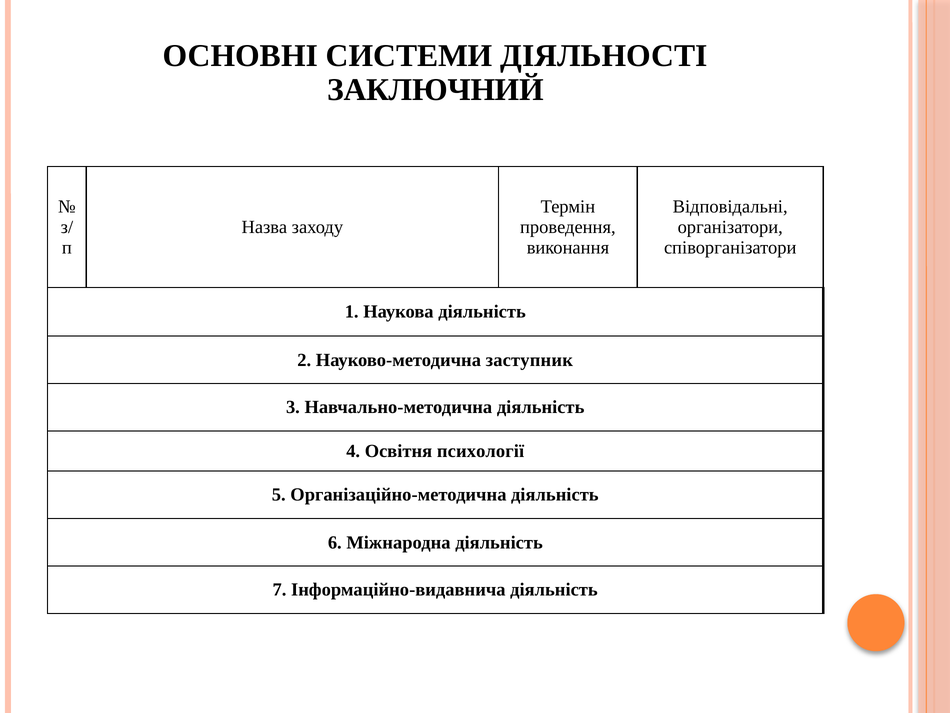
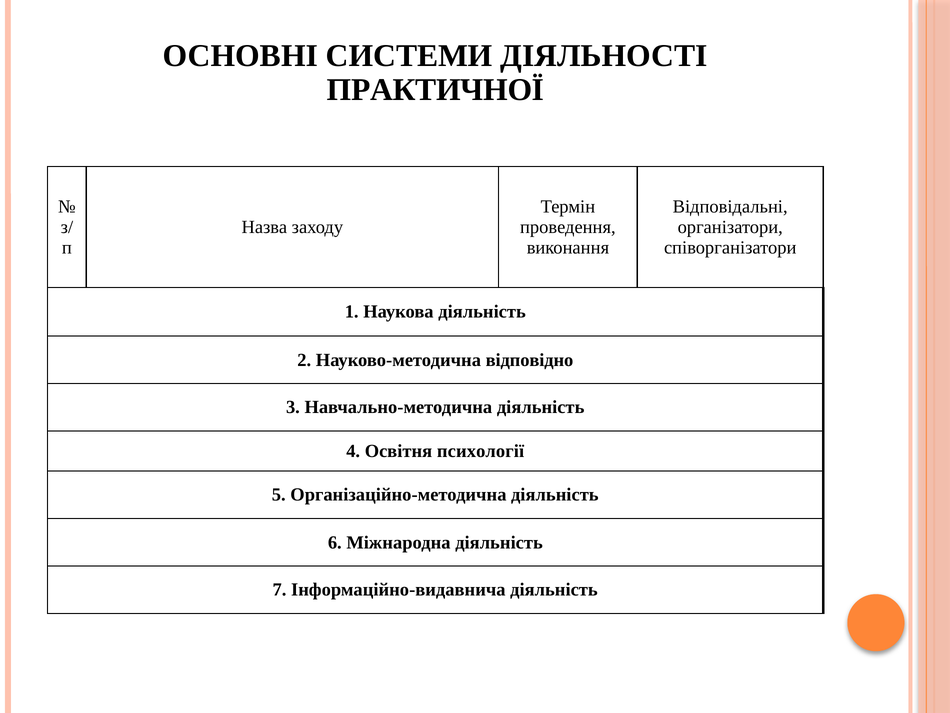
ЗАКЛЮЧНИЙ: ЗАКЛЮЧНИЙ -> ПРАКТИЧНОЇ (436, 90)
заступник: заступник -> відповідно (529, 360)
